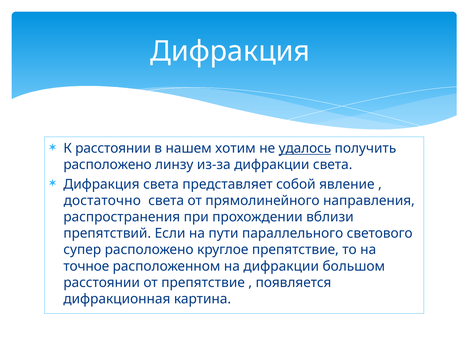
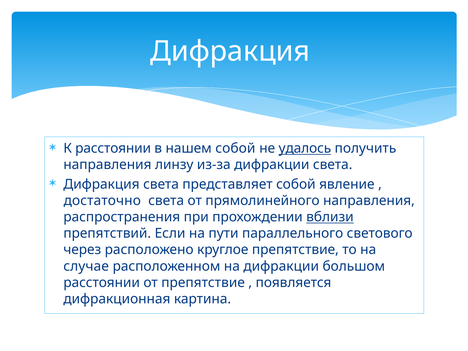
нашем хотим: хотим -> собой (235, 148)
расположено: расположено -> направления (107, 165)
вблизи underline: none -> present (330, 217)
супер: супер -> через (82, 250)
точное: точное -> случае (86, 266)
